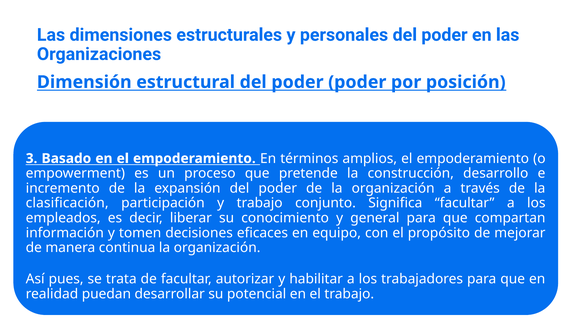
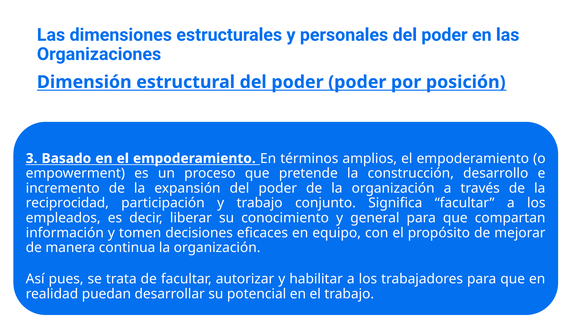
clasificación: clasificación -> reciprocidad (67, 203)
